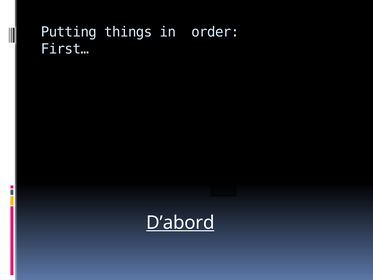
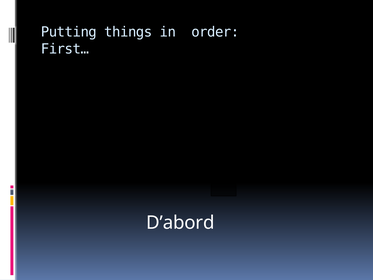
D’abord underline: present -> none (180, 223)
